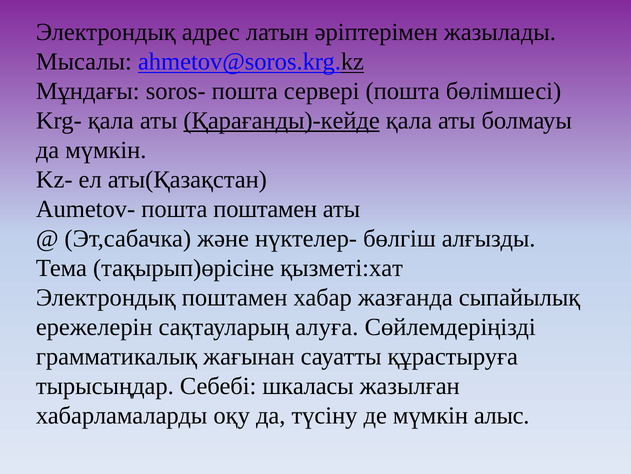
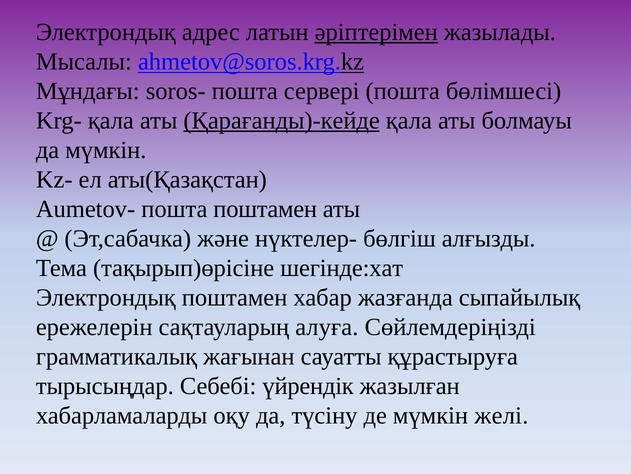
әріптерімен underline: none -> present (376, 32)
қызметі:хат: қызметі:хат -> шегінде:хат (342, 268)
шкаласы: шкаласы -> үйрендік (308, 386)
алыс: алыс -> желі (501, 415)
